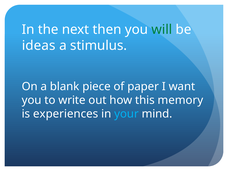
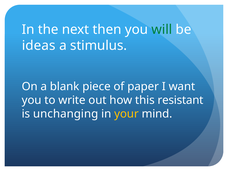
memory: memory -> resistant (181, 100)
experiences: experiences -> unchanging (66, 114)
your colour: light blue -> yellow (126, 114)
